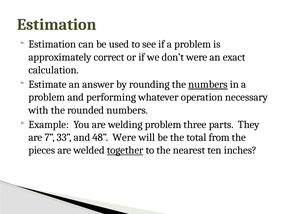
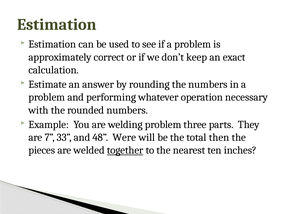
don’t were: were -> keep (197, 57)
numbers underline: present -> none (208, 84)
from: from -> then (219, 137)
